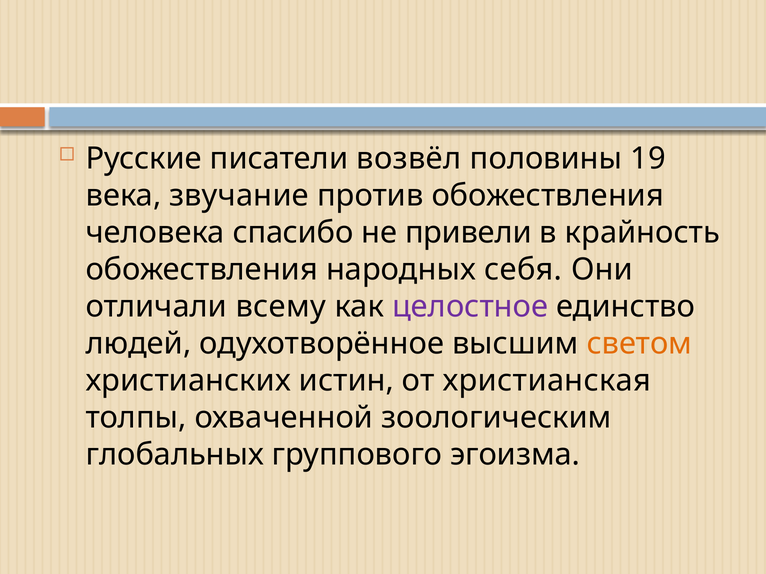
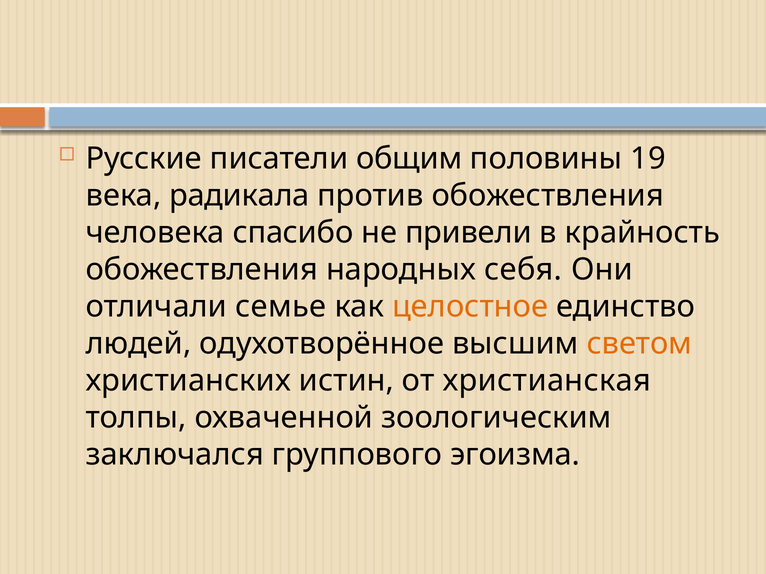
возвёл: возвёл -> общим (409, 158)
звучание: звучание -> радикала (239, 196)
всему: всему -> семье (281, 307)
целостное colour: purple -> orange (470, 307)
глобальных: глобальных -> заключался (175, 455)
